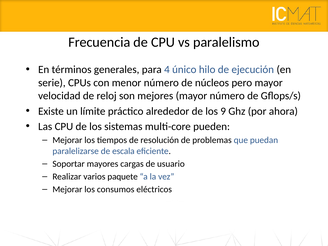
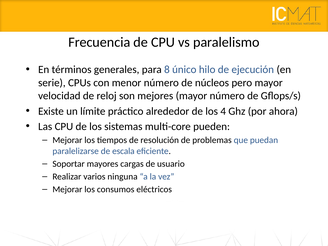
4: 4 -> 8 (167, 70)
9: 9 -> 4 (223, 111)
paquete: paquete -> ninguna (123, 177)
